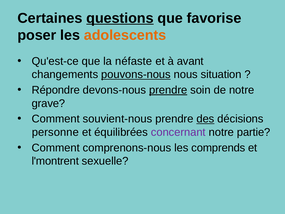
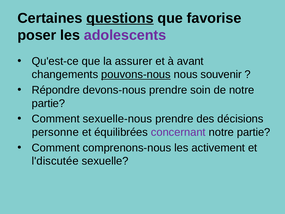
adolescents colour: orange -> purple (125, 35)
néfaste: néfaste -> assurer (134, 61)
situation: situation -> souvenir (221, 74)
prendre underline: present -> none (168, 90)
grave: grave -> partie (48, 103)
souvient-nous: souvient-nous -> sexuelle-nous (117, 119)
des underline: present -> none (205, 119)
comprends: comprends -> activement (218, 148)
l'montrent: l'montrent -> l'discutée (55, 161)
